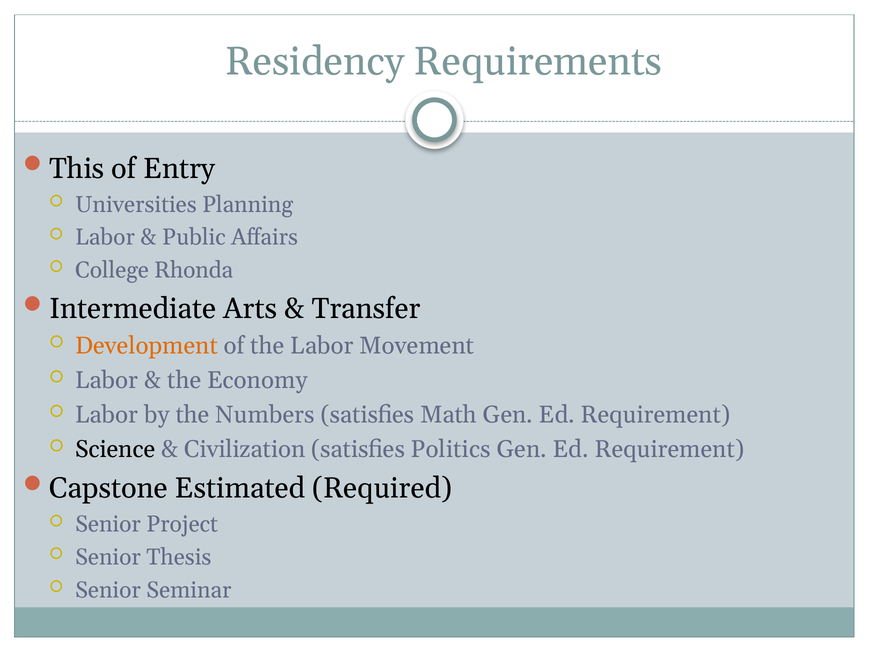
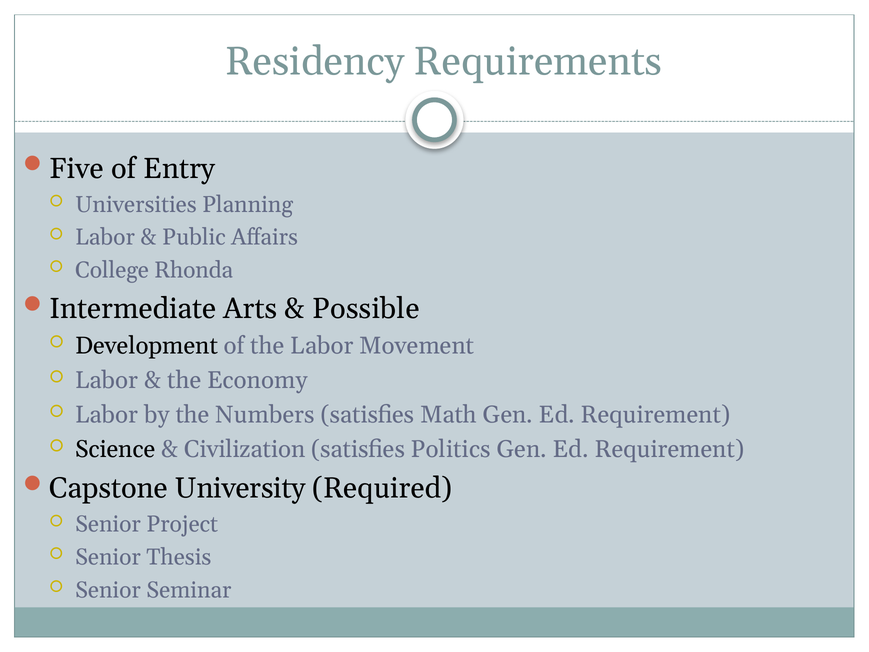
This: This -> Five (77, 169)
Transfer: Transfer -> Possible (366, 308)
Development colour: orange -> black (147, 346)
Estimated: Estimated -> University (240, 488)
